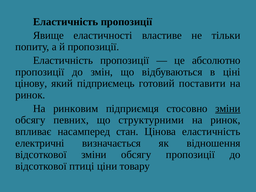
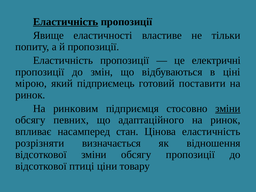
Еластичність underline: none -> present (66, 22)
абсолютно: абсолютно -> електричні (216, 60)
цінову: цінову -> мірою (31, 83)
структурними: структурними -> адаптаційного (151, 120)
електричні: електричні -> розрізняти (40, 143)
